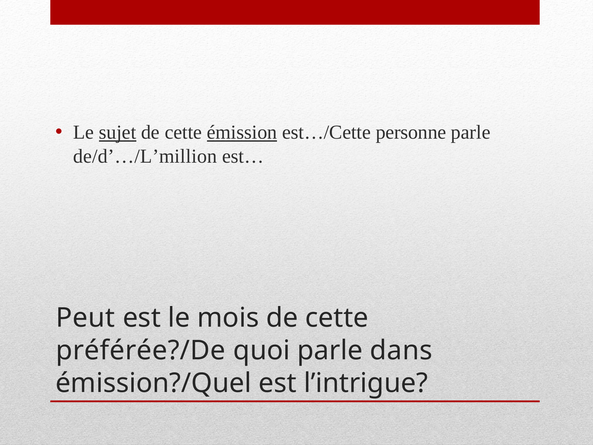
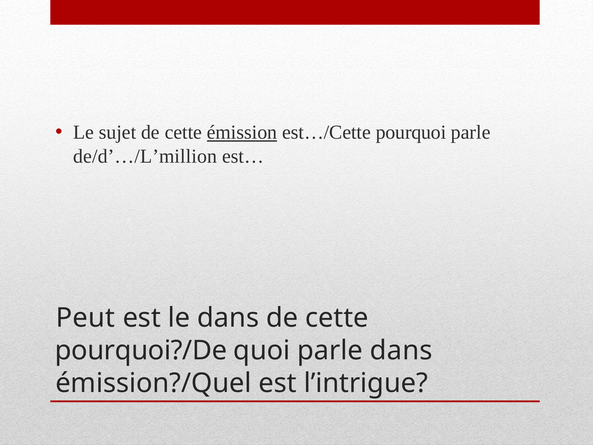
sujet underline: present -> none (118, 132)
personne: personne -> pourquoi (411, 132)
le mois: mois -> dans (228, 318)
préférée?/De: préférée?/De -> pourquoi?/De (141, 350)
